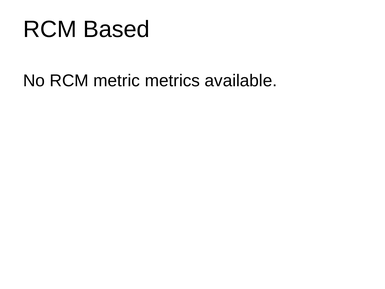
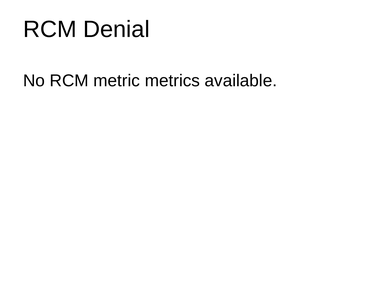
Based: Based -> Denial (116, 29)
